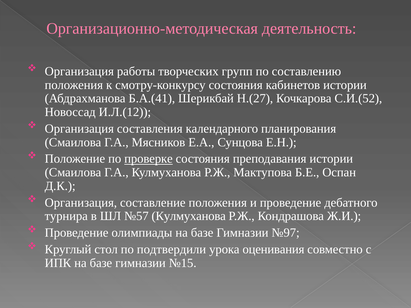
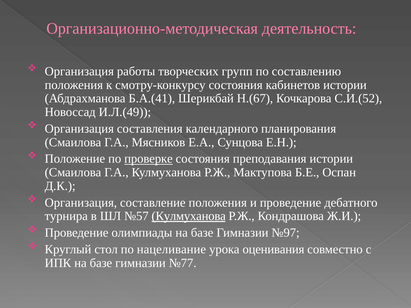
Н.(27: Н.(27 -> Н.(67 (255, 99)
И.Л.(12: И.Л.(12 -> И.Л.(49 (125, 112)
Кулмуханова underline: none -> present (189, 216)
подтвердили: подтвердили -> нацеливание (171, 250)
№15: №15 -> №77 (183, 263)
